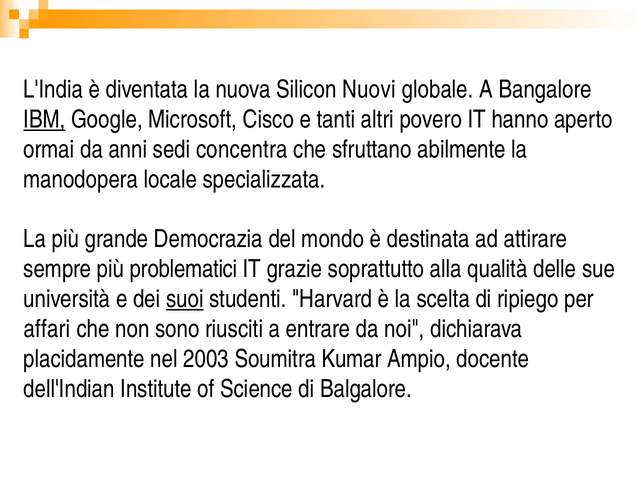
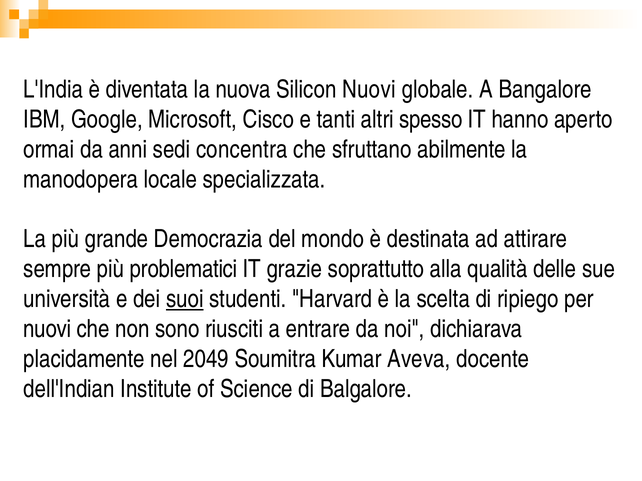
IBM underline: present -> none (44, 120)
povero: povero -> spesso (431, 120)
affari: affari -> nuovi (47, 329)
2003: 2003 -> 2049 (206, 359)
Ampio: Ampio -> Aveva (419, 359)
